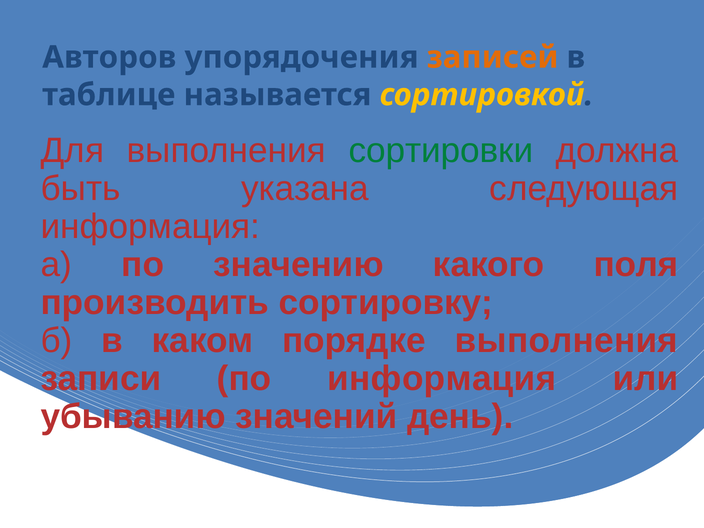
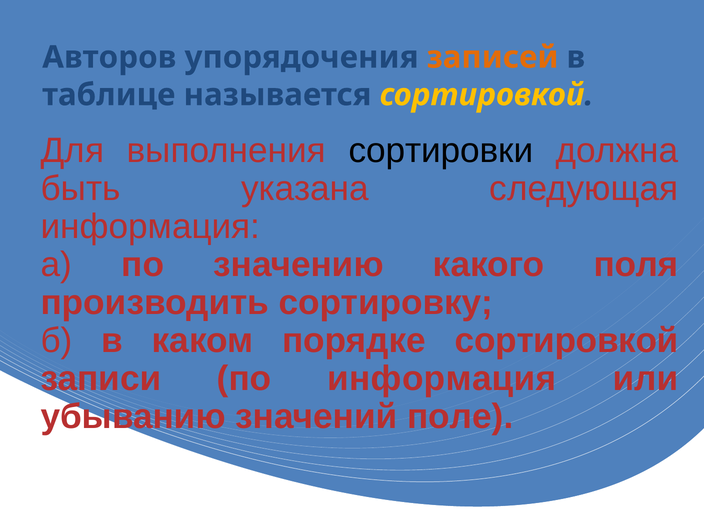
сортировки colour: green -> black (441, 151)
порядке выполнения: выполнения -> сортировкой (567, 341)
день: день -> поле (460, 417)
